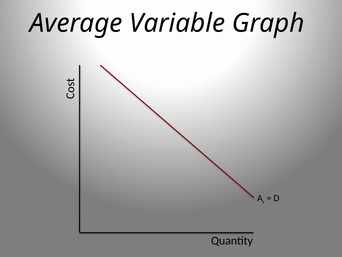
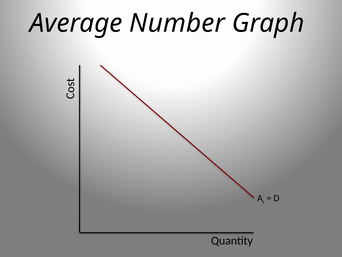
Variable: Variable -> Number (177, 23)
